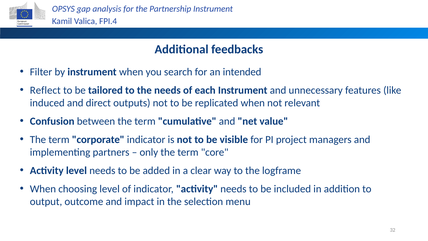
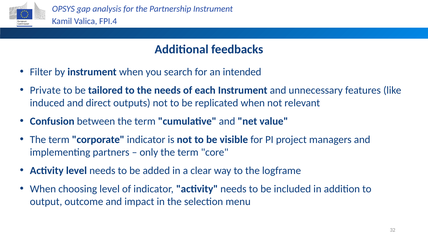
Reflect: Reflect -> Private (45, 90)
